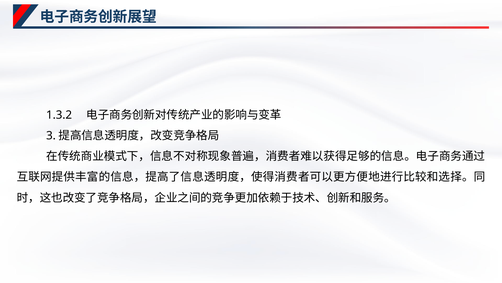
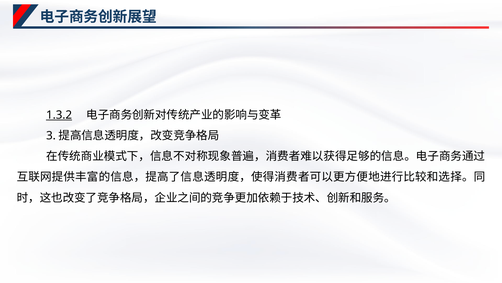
1.3.2 underline: none -> present (59, 115)
